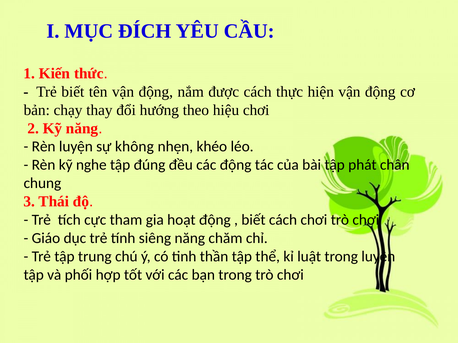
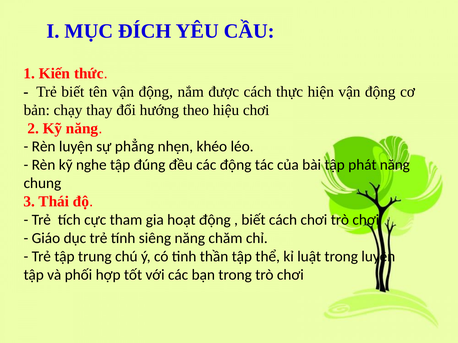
không: không -> phẳng (134, 147)
phát chân: chân -> năng (395, 165)
